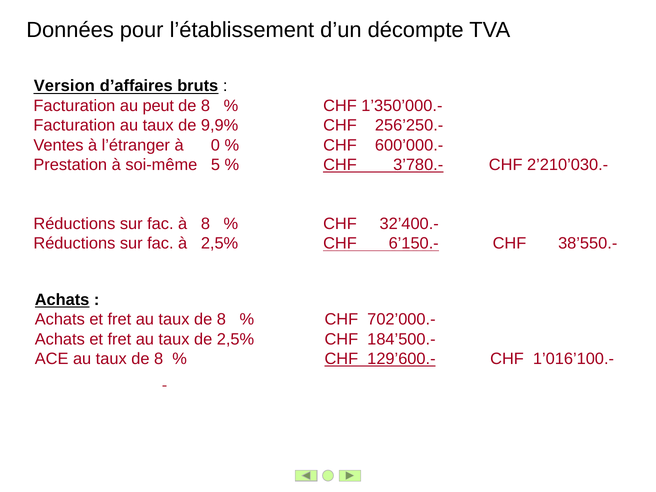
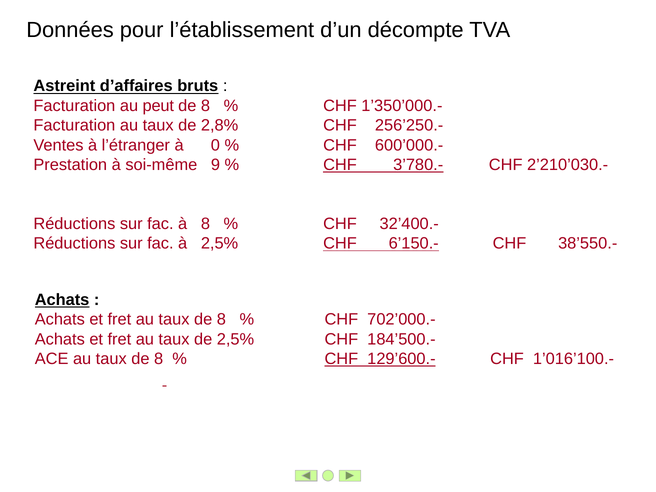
Version: Version -> Astreint (64, 86)
9,9%: 9,9% -> 2,8% (220, 125)
5: 5 -> 9 (215, 165)
